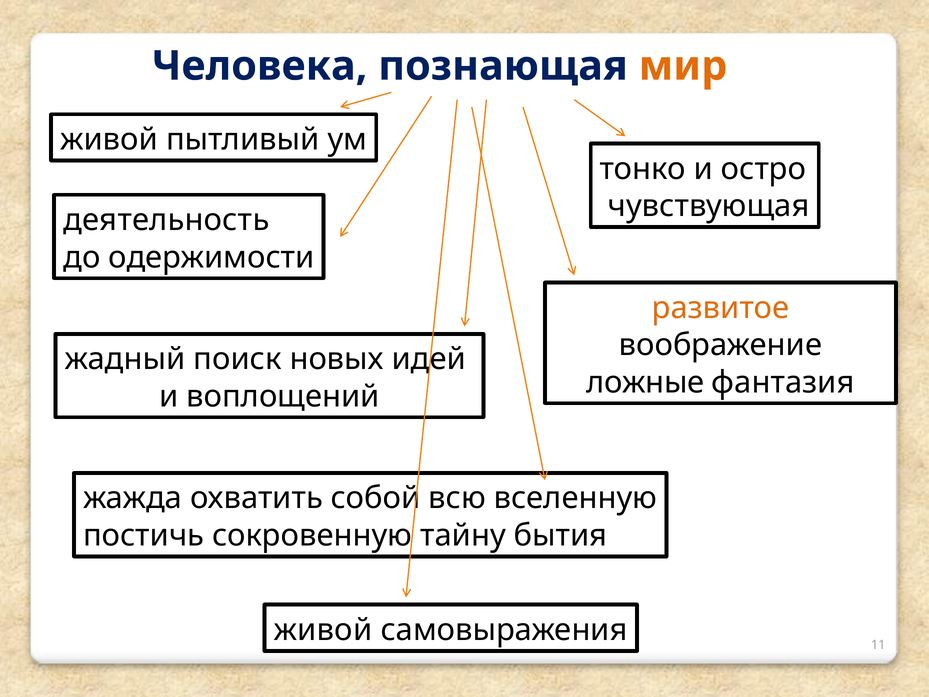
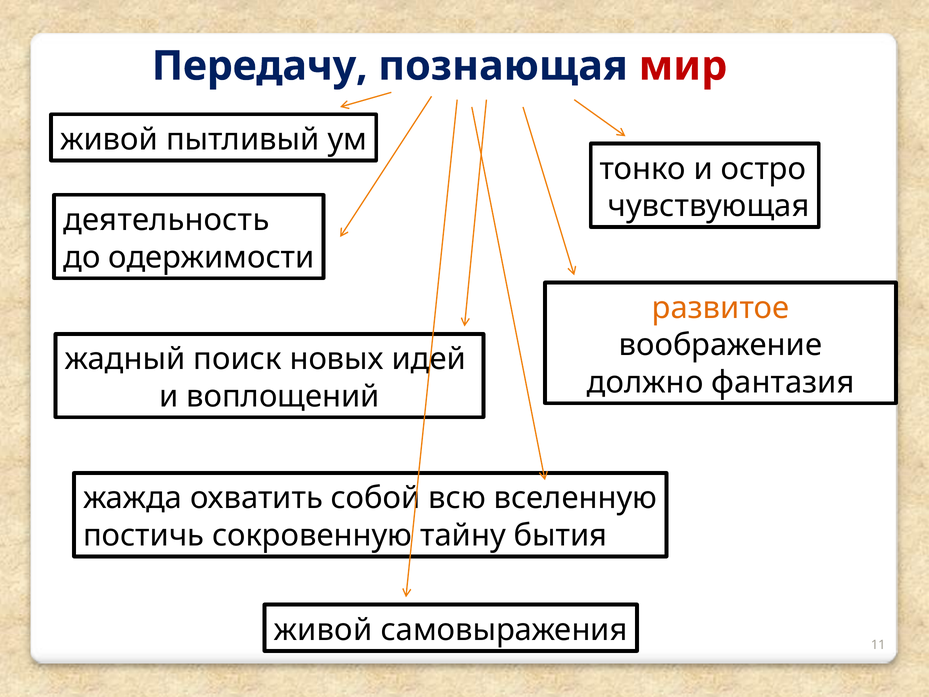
Человека: Человека -> Передачу (260, 66)
мир colour: orange -> red (683, 66)
ложные: ложные -> должно (645, 382)
